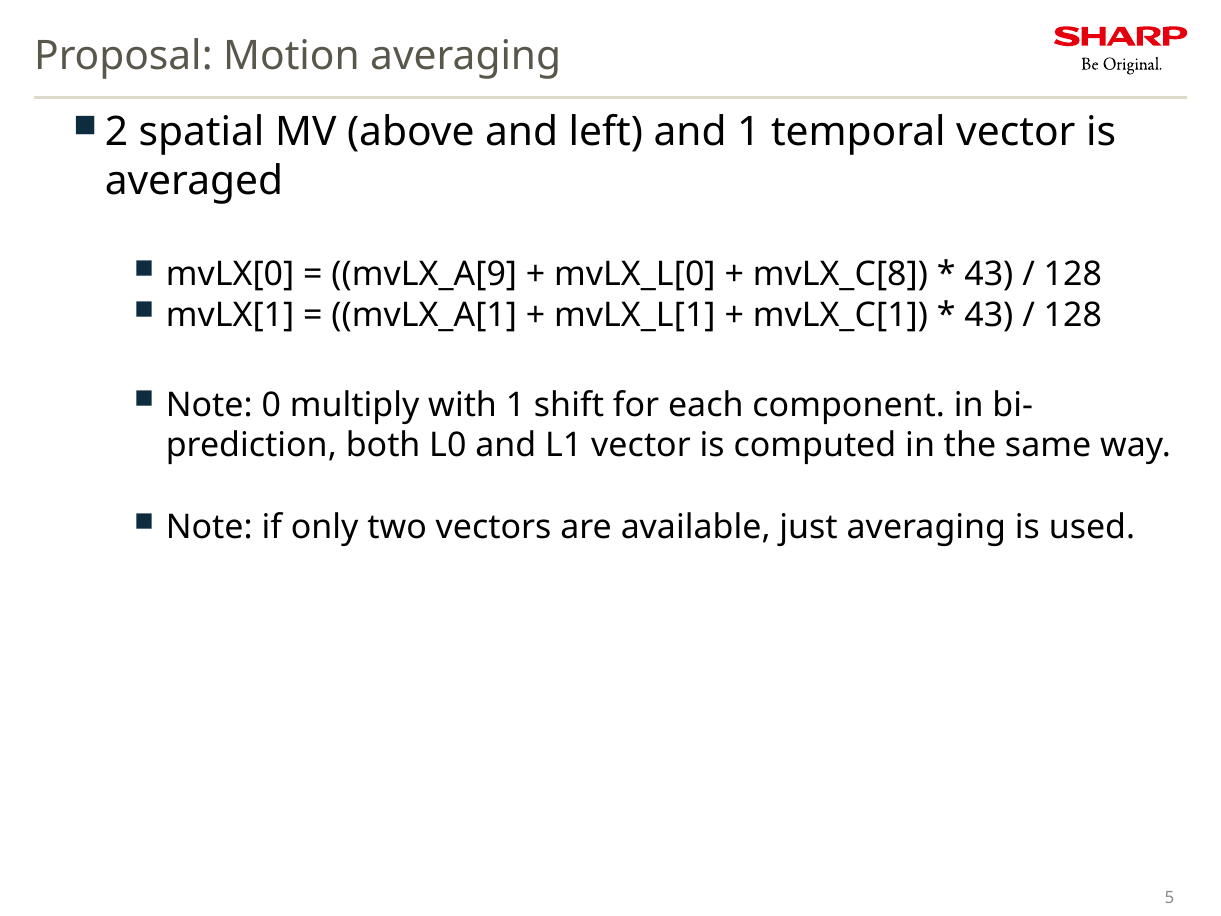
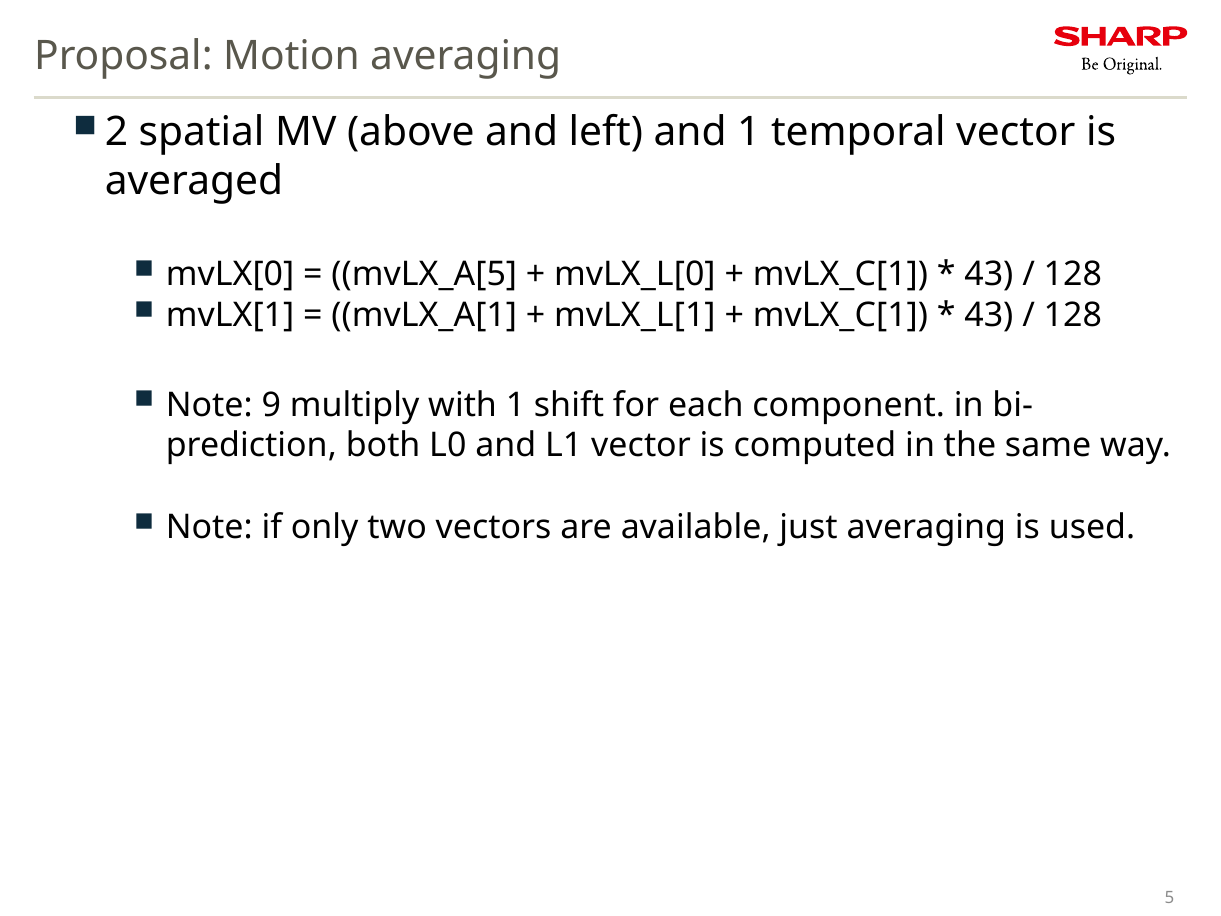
mvLX_A[9: mvLX_A[9 -> mvLX_A[5 (424, 274)
mvLX_C[8: mvLX_C[8 -> mvLX_C[1 (840, 274)
0: 0 -> 9 (271, 405)
